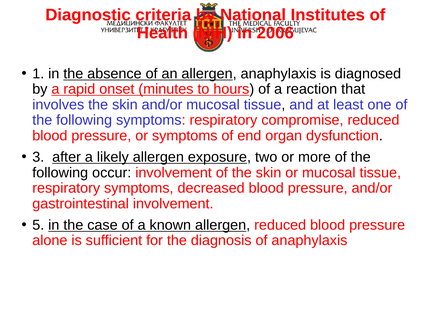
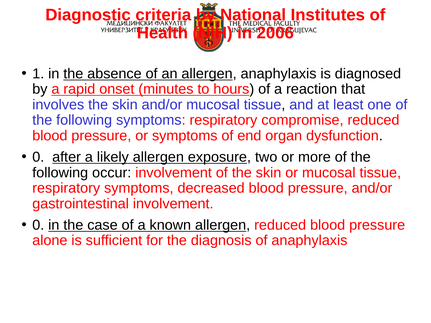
3: 3 -> 0 (38, 157)
5: 5 -> 0 (38, 225)
